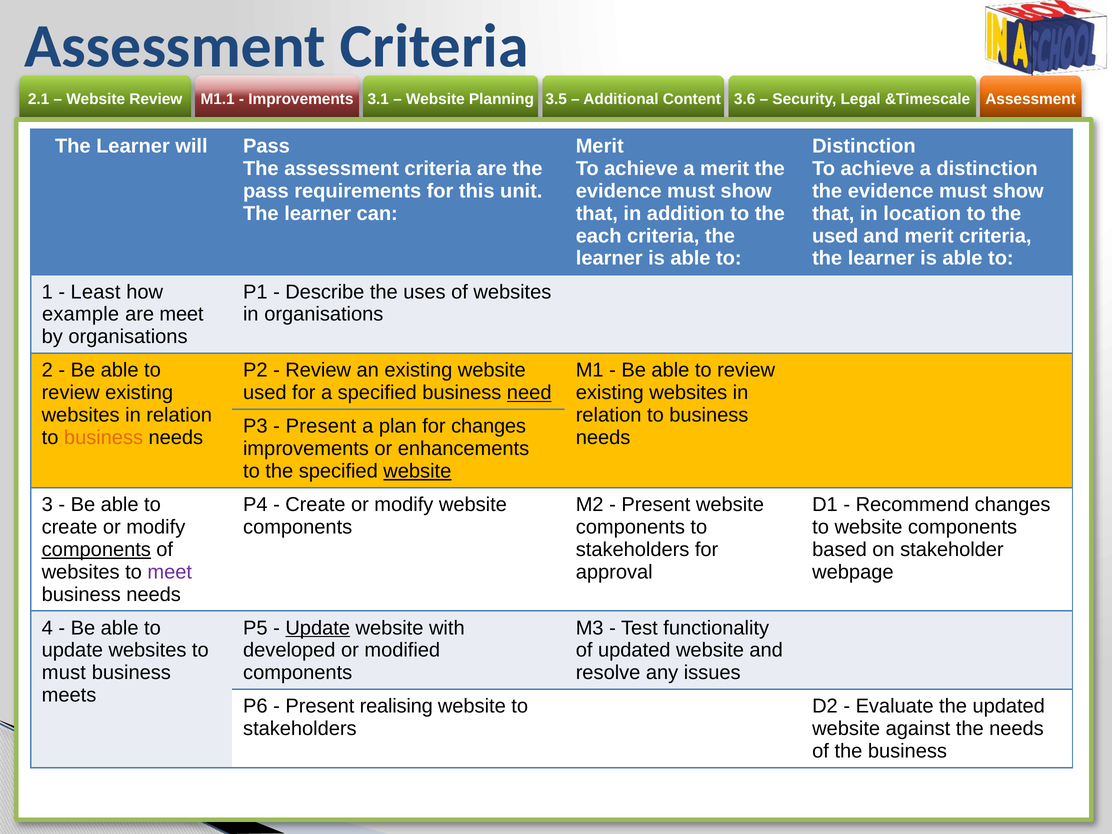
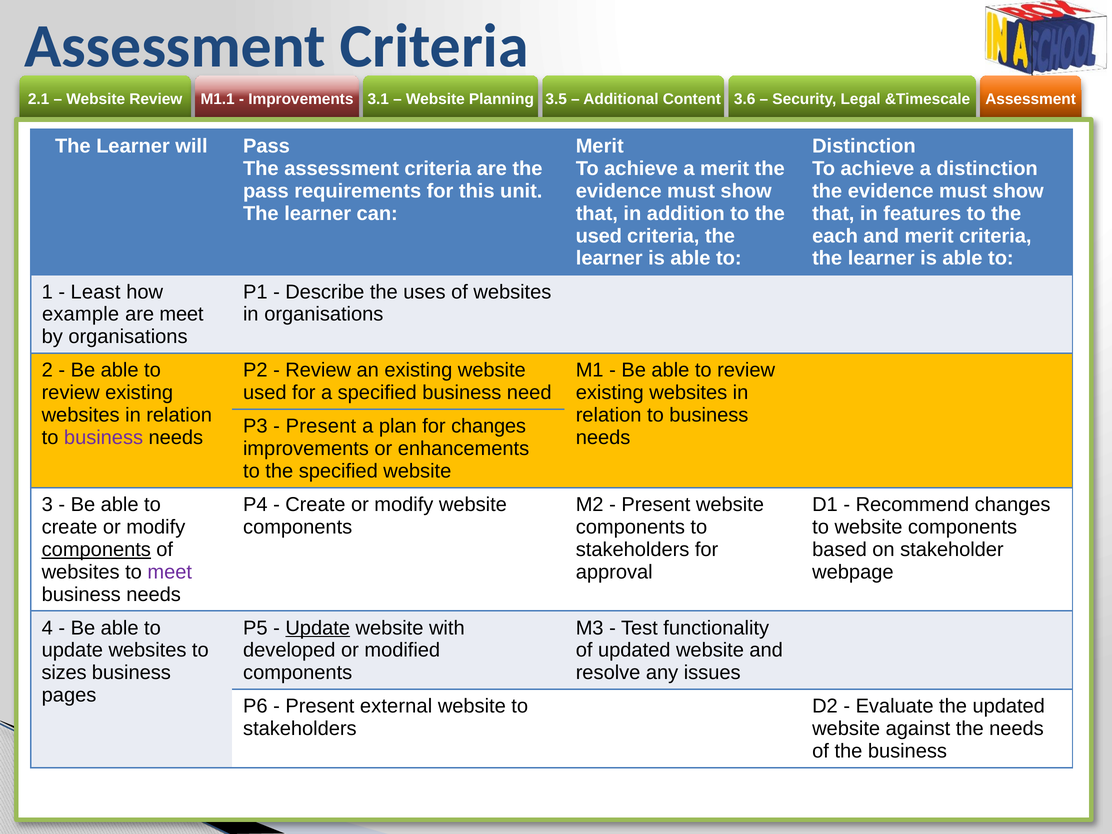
location: location -> features (922, 213)
each: each -> used (599, 236)
used: used -> each (835, 236)
need underline: present -> none (529, 393)
business colour: orange -> purple (104, 438)
website underline: present -> none (417, 471)
must: must -> sizes (64, 673)
meets: meets -> pages (69, 695)
realising: realising -> external (396, 706)
